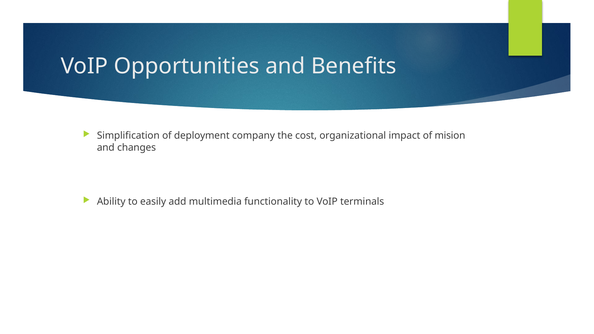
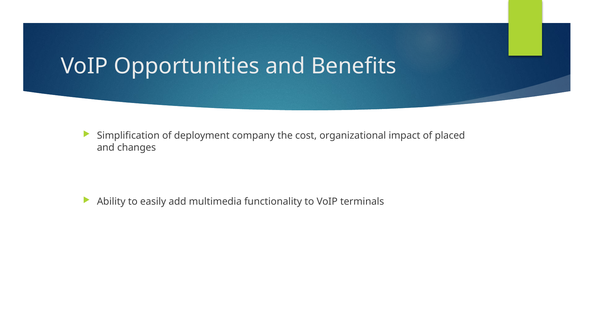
mision: mision -> placed (450, 136)
